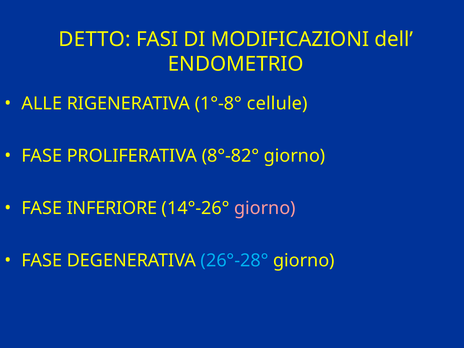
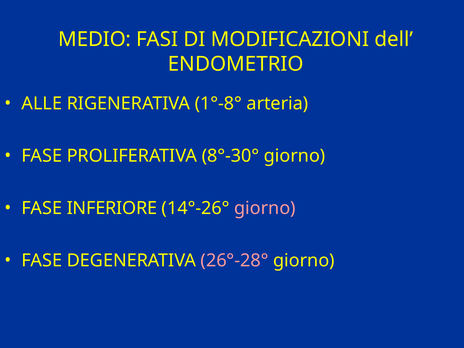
DETTO: DETTO -> MEDIO (95, 39)
cellule: cellule -> arteria (277, 103)
8°-82°: 8°-82° -> 8°-30° (231, 156)
26°-28° colour: light blue -> pink (235, 260)
